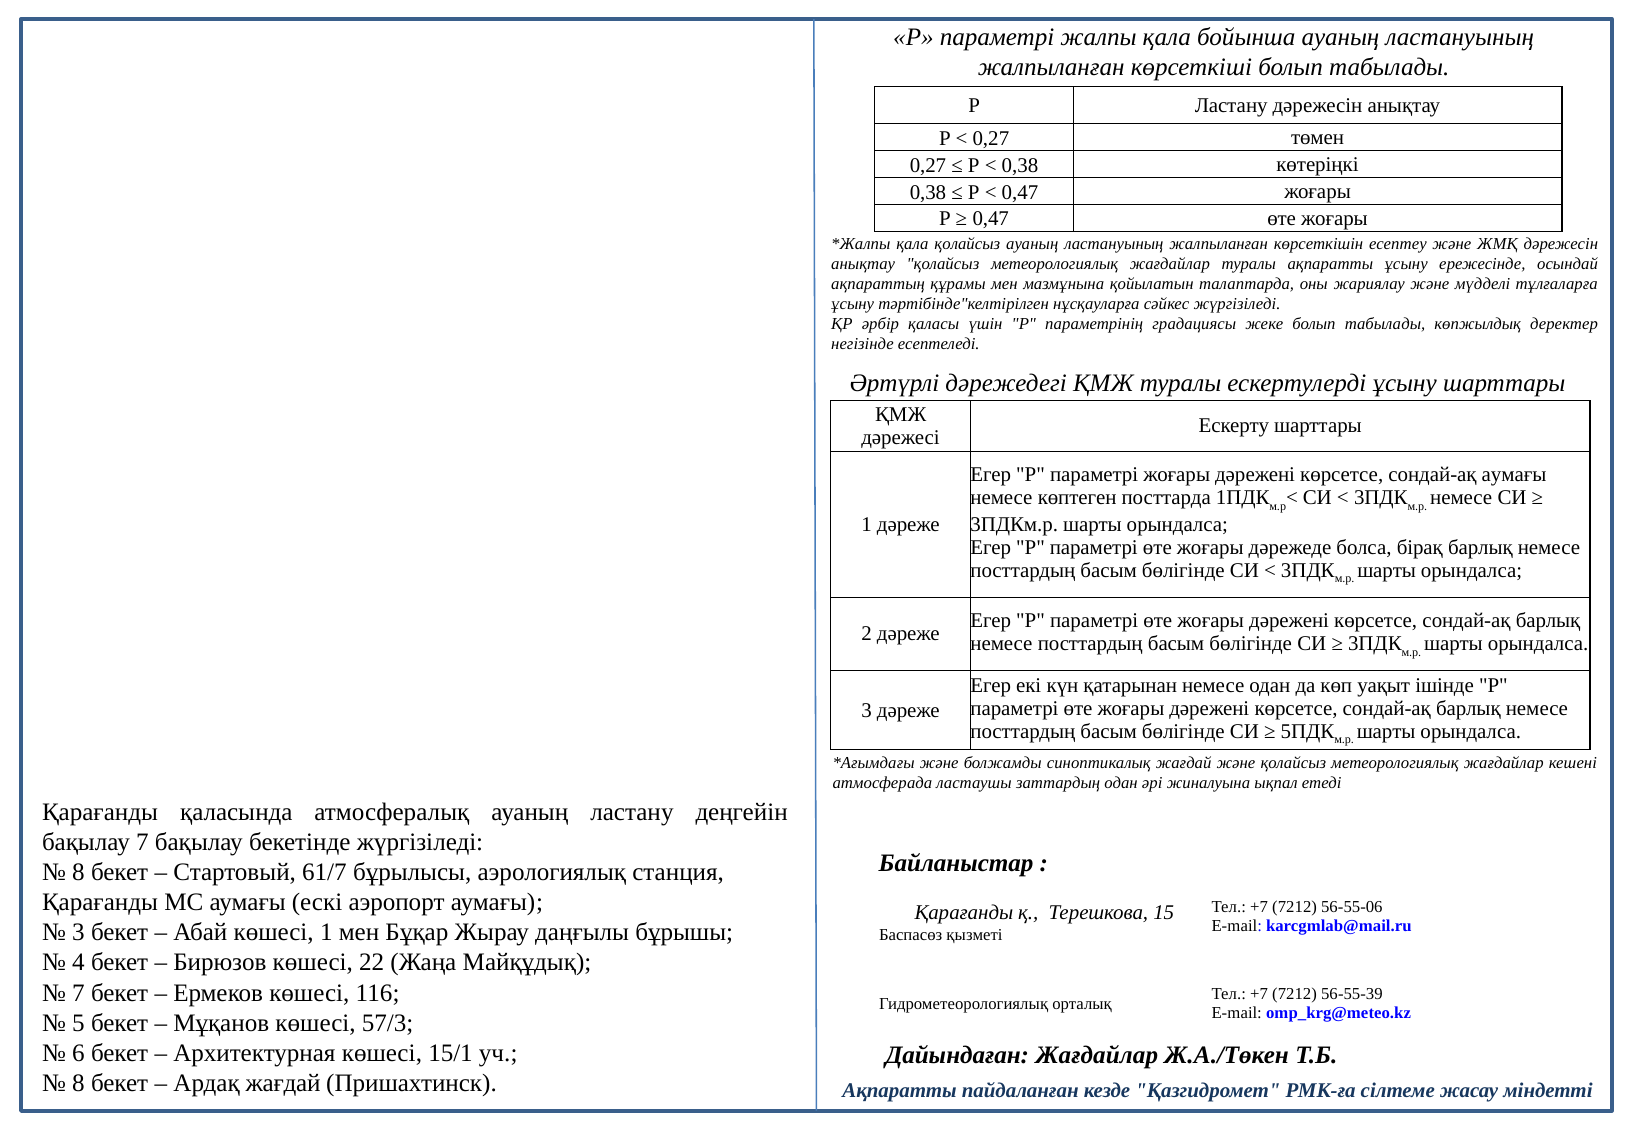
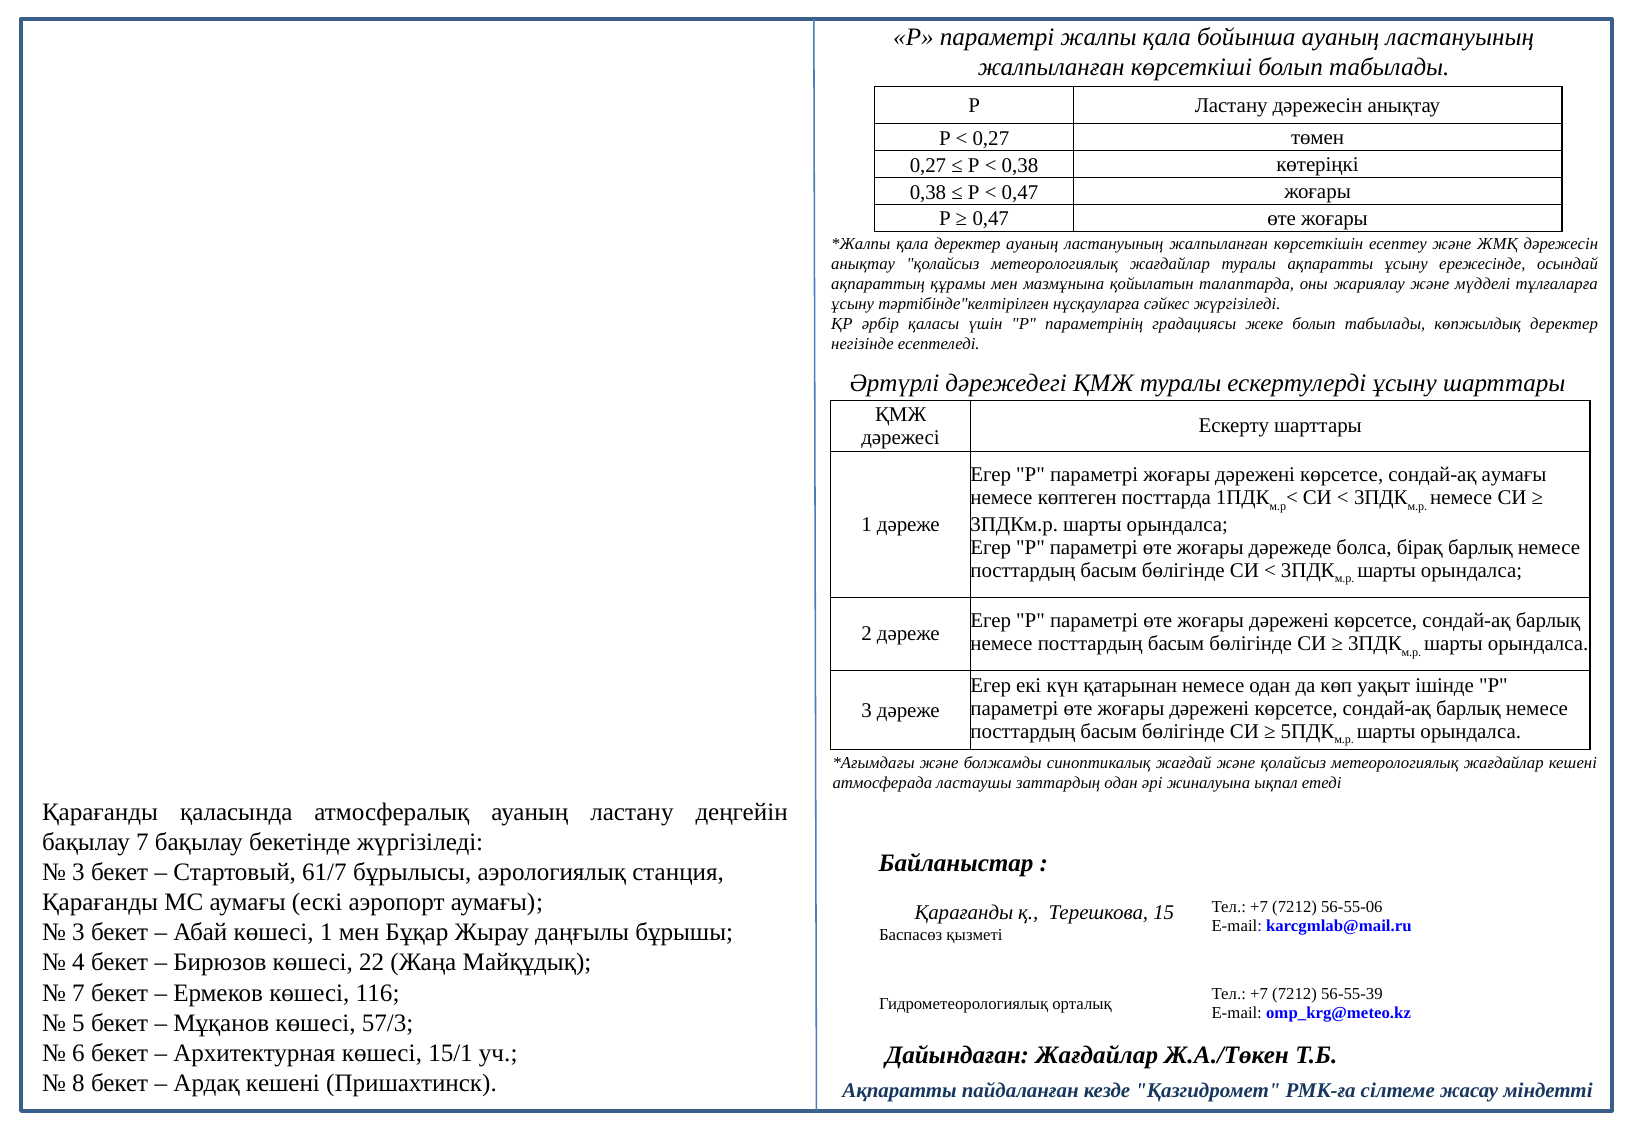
қала қолайсыз: қолайсыз -> деректер (967, 244)
8: 8 -> 3 (78, 873)
Ардақ жағдай: жағдай -> кешені (283, 1084)
